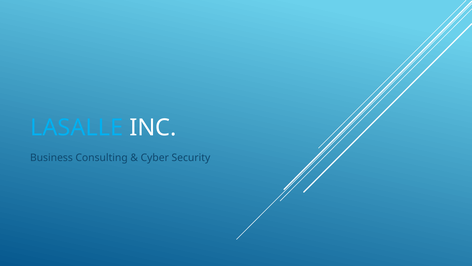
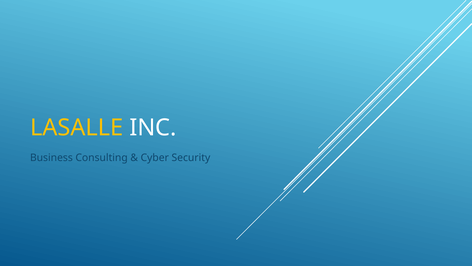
LASALLE colour: light blue -> yellow (77, 127)
